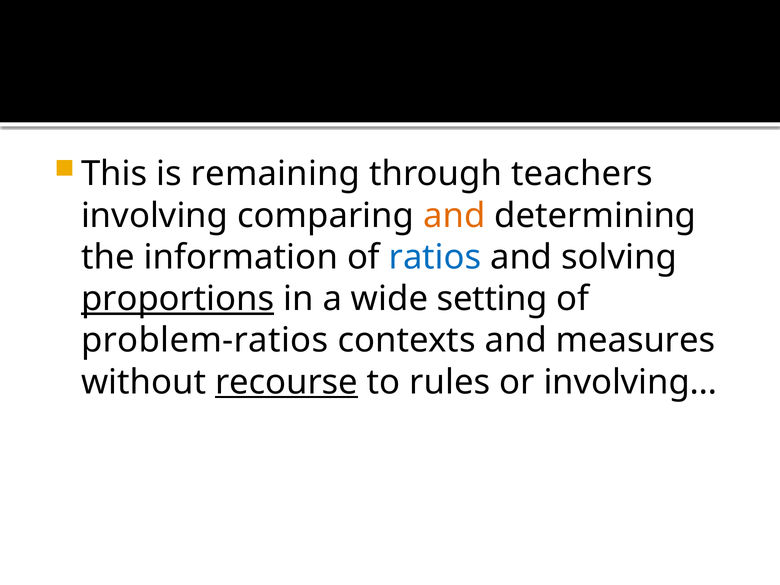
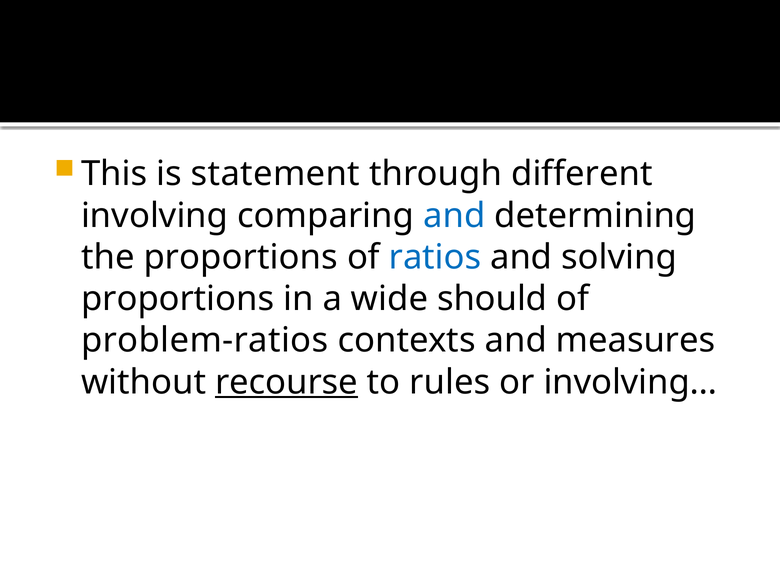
remaining: remaining -> statement (275, 174)
teachers: teachers -> different (582, 174)
and colour: orange -> blue (454, 216)
the information: information -> proportions (241, 257)
proportions underline: present -> none (178, 299)
setting: setting -> should (492, 299)
